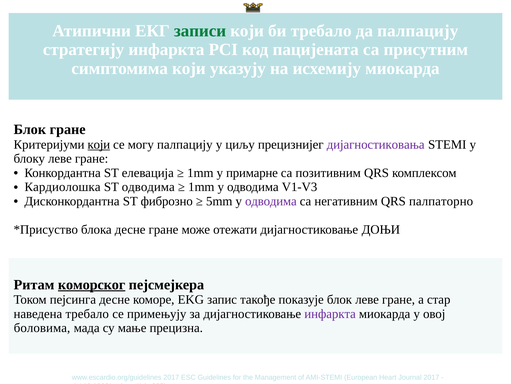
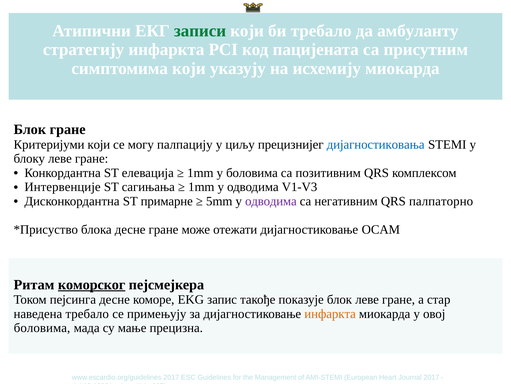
да палпацију: палпацију -> амбуланту (418, 31)
који underline: present -> none (99, 144)
дијагностиковања colour: purple -> blue (376, 144)
у примарне: примарне -> боловима (252, 173)
Кардиолошка: Кардиолошка -> Интервенције (63, 187)
ST одводима: одводима -> сагињања (148, 187)
фиброзно: фиброзно -> примарне (167, 201)
ДОЊИ: ДОЊИ -> ОСАМ (381, 229)
инфаркта colour: purple -> orange (330, 313)
